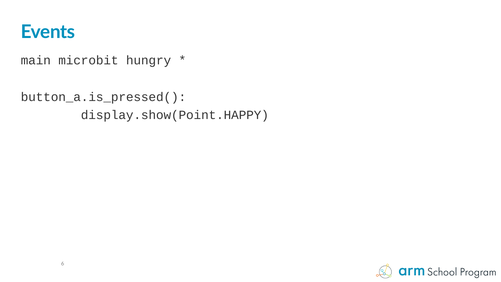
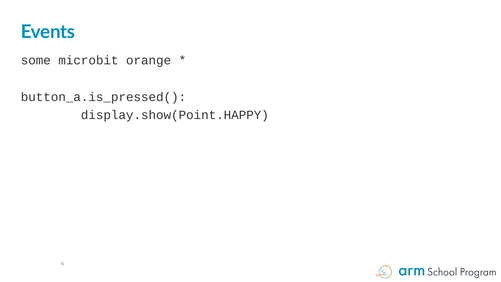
main: main -> some (36, 60)
hungry: hungry -> orange (149, 60)
